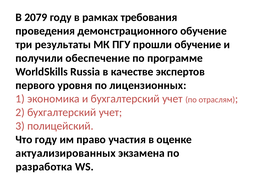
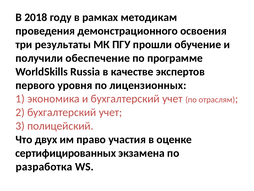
2079: 2079 -> 2018 (36, 17)
требования: требования -> методикам (149, 17)
демонстрационного обучение: обучение -> освоения (203, 31)
Что году: году -> двух (46, 139)
актуализированных: актуализированных -> сертифицированных (66, 153)
